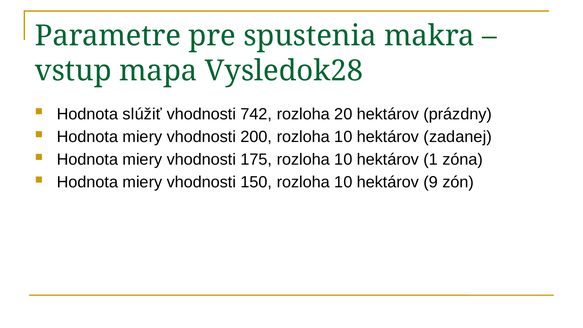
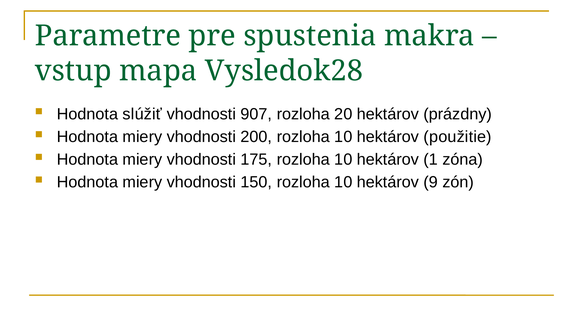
742: 742 -> 907 (256, 114)
zadanej: zadanej -> použitie (458, 137)
